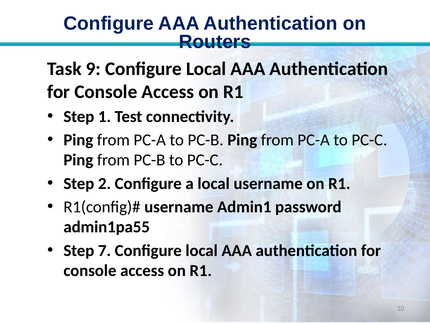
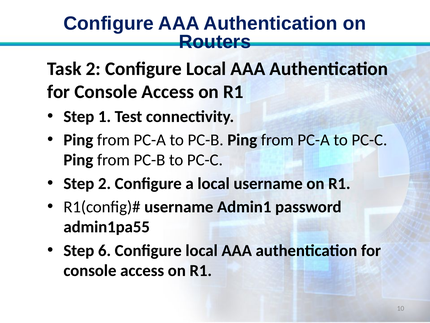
Task 9: 9 -> 2 (93, 69)
7: 7 -> 6 (105, 250)
